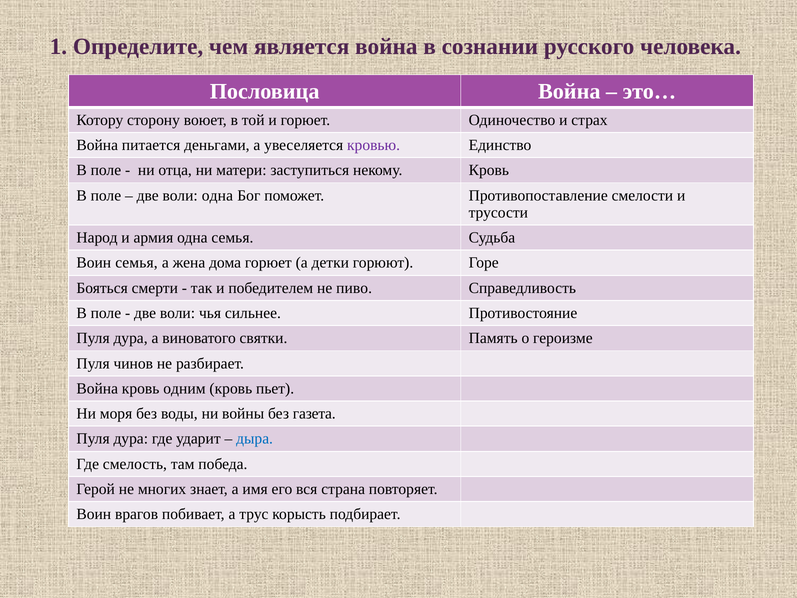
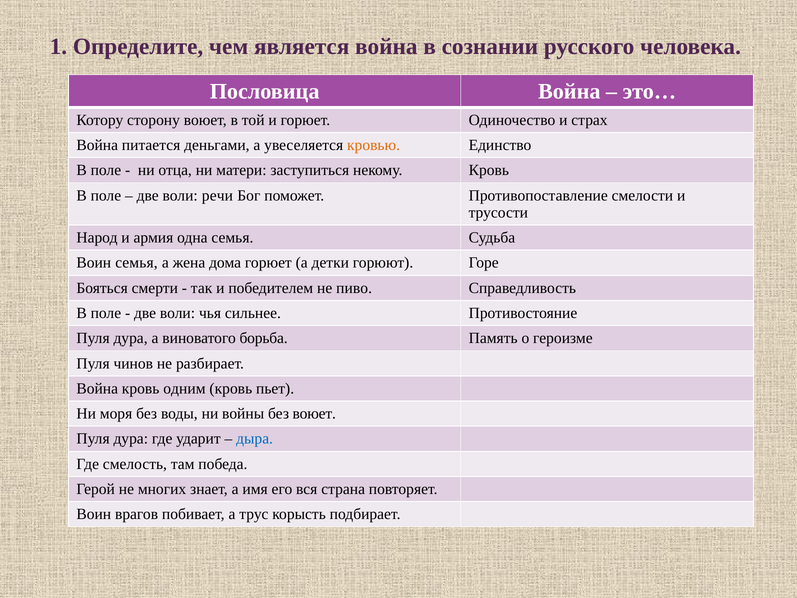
кровью colour: purple -> orange (374, 145)
воли одна: одна -> речи (217, 195)
святки: святки -> борьба (264, 338)
без газета: газета -> воюет (314, 414)
